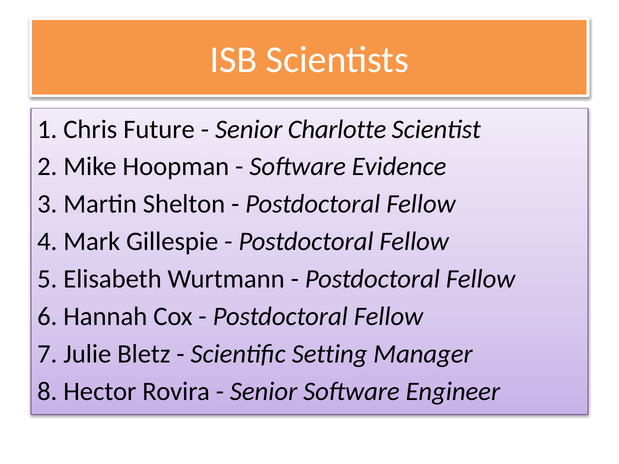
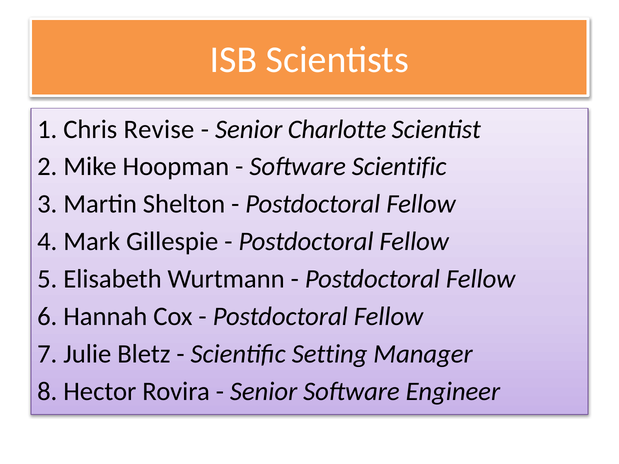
Future: Future -> Revise (159, 129)
Software Evidence: Evidence -> Scientific (399, 167)
